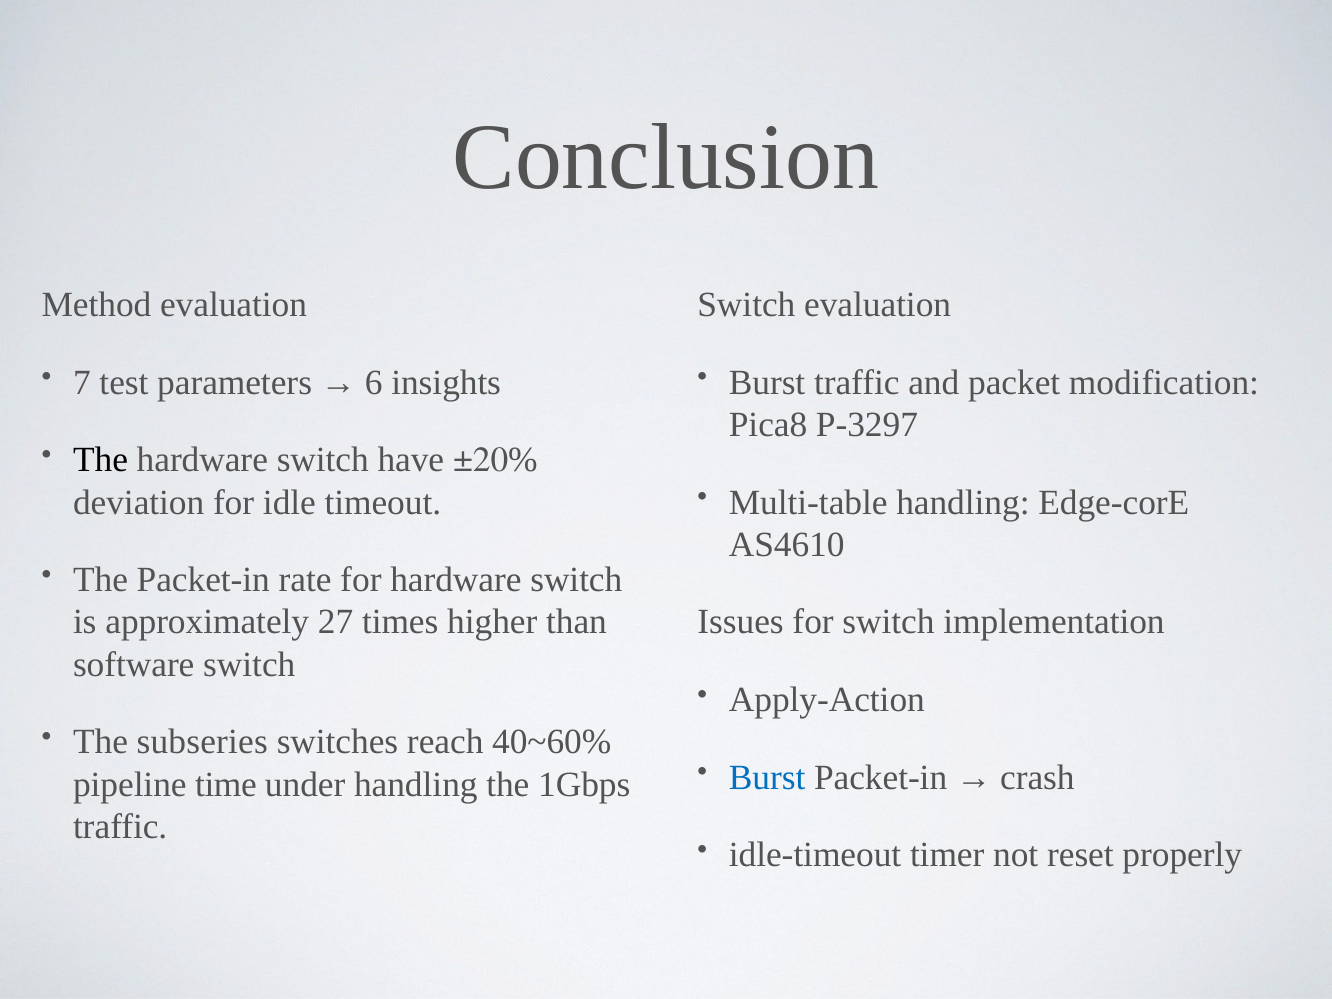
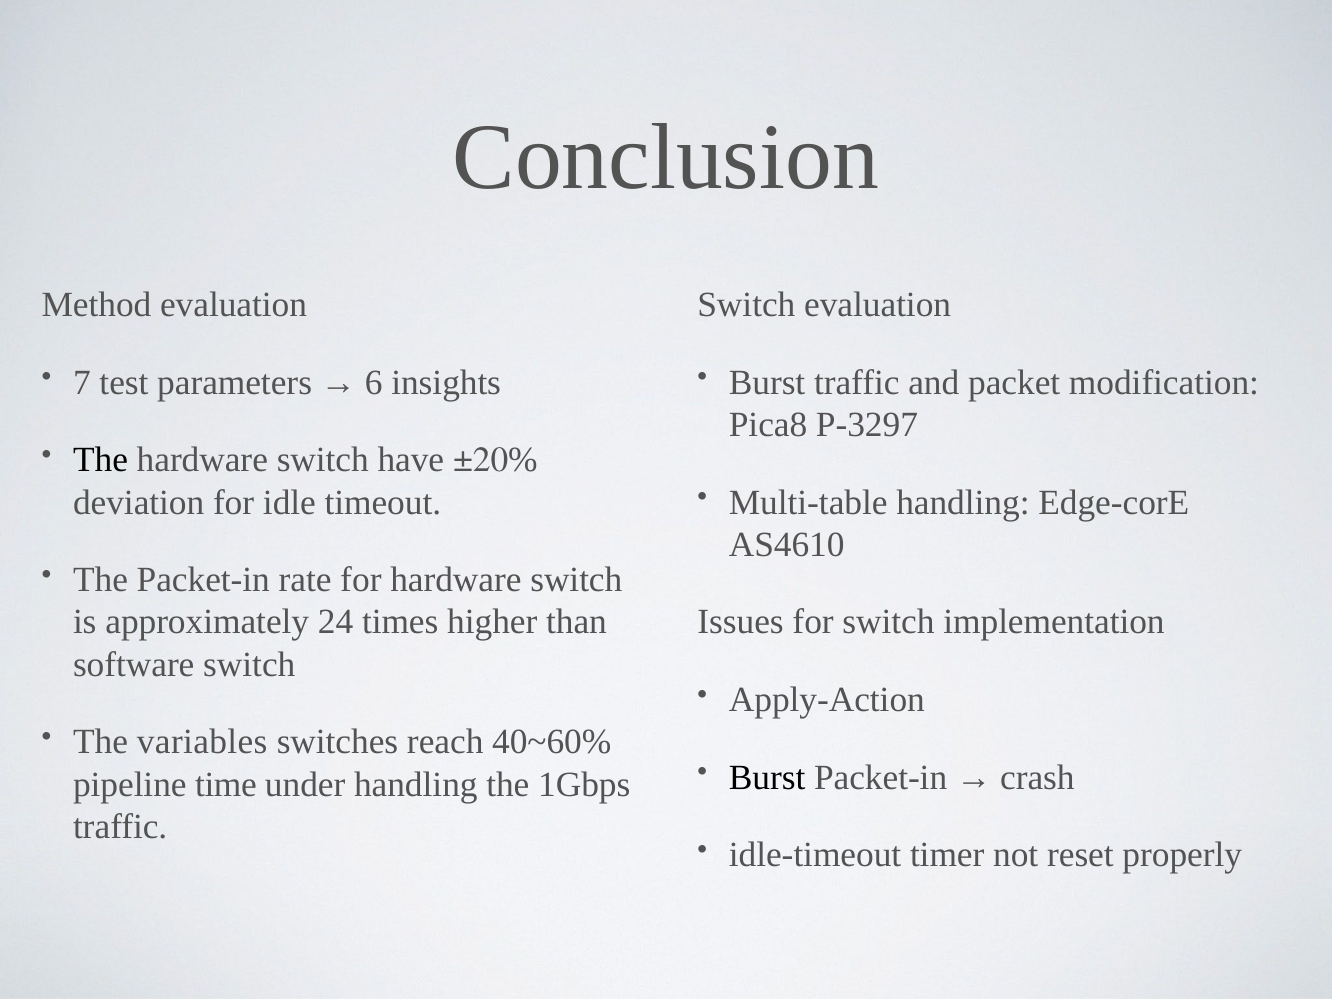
27: 27 -> 24 (336, 622)
subseries: subseries -> variables (202, 742)
Burst colour: blue -> black (767, 777)
